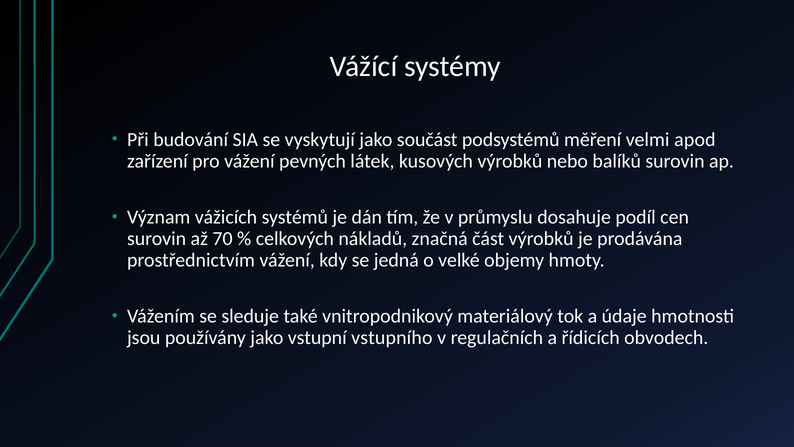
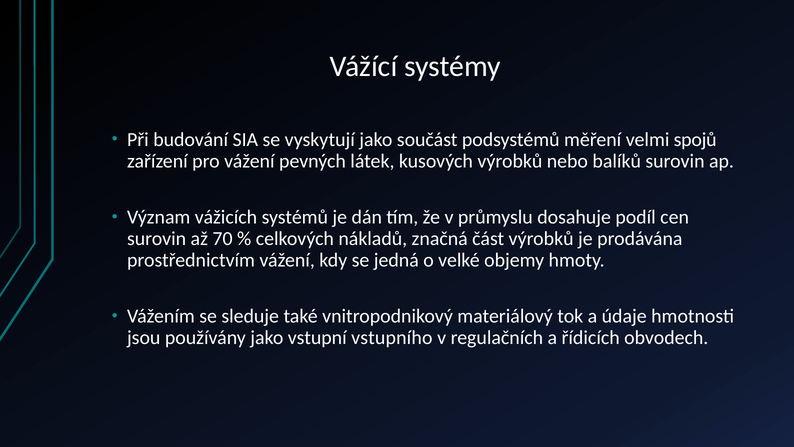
apod: apod -> spojů (695, 139)
